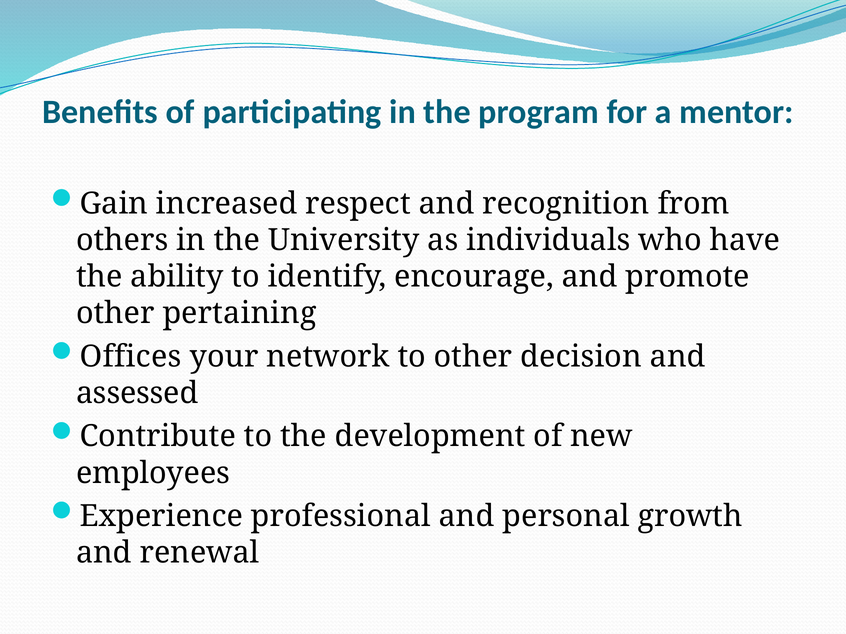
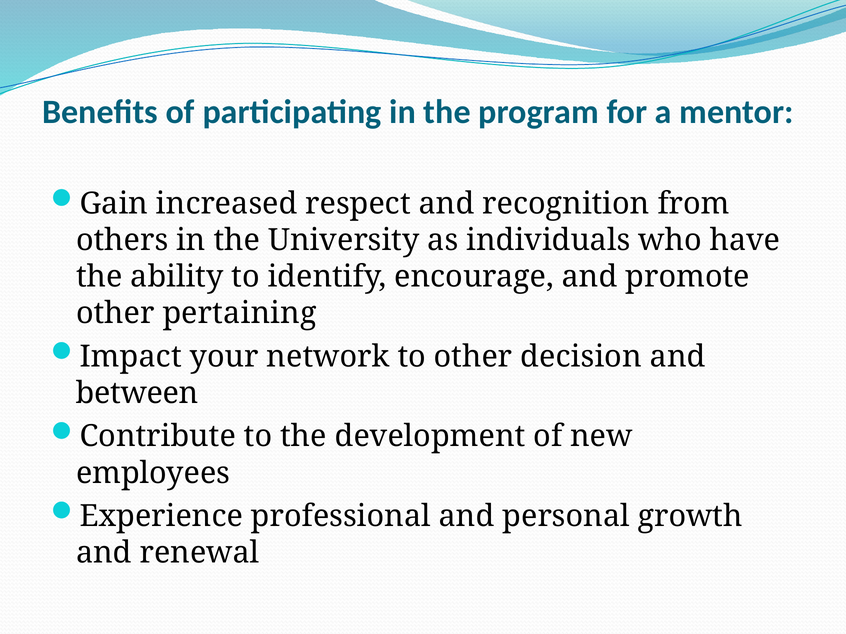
Offices: Offices -> Impact (131, 357)
assessed: assessed -> between (137, 393)
